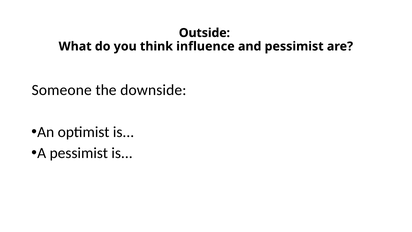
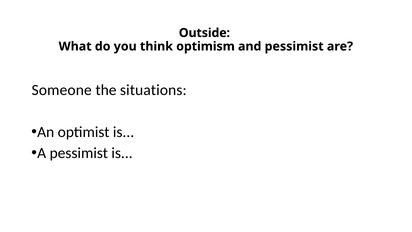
influence: influence -> optimism (206, 46)
downside: downside -> situations (153, 90)
